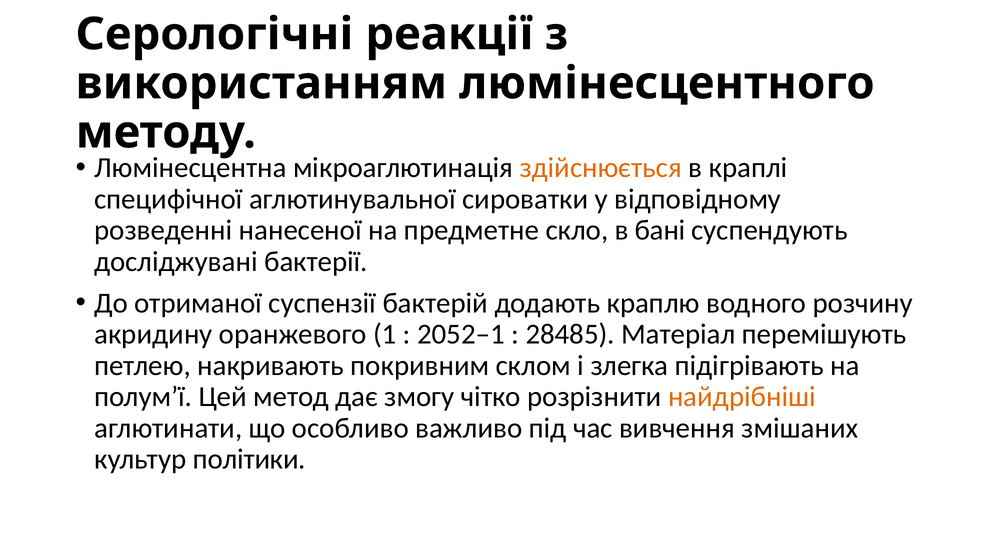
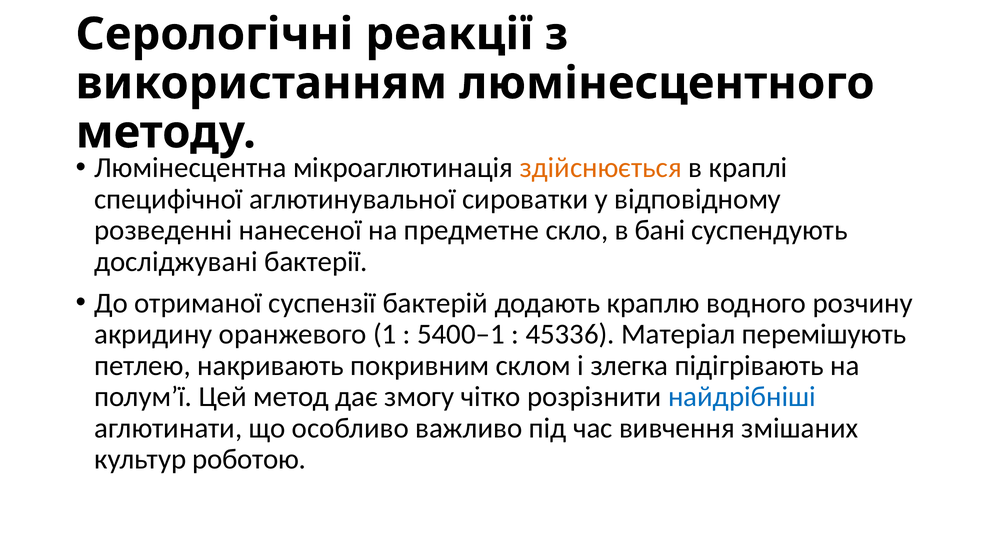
2052–1: 2052–1 -> 5400–1 (461, 334)
28485: 28485 -> 45336 (570, 334)
найдрібніші colour: orange -> blue (742, 397)
політики: політики -> роботою (249, 459)
